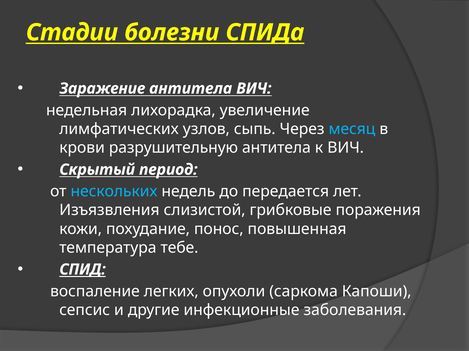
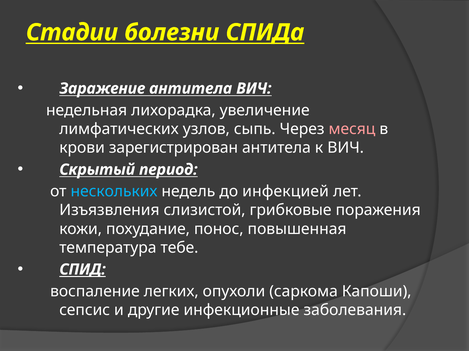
месяц colour: light blue -> pink (352, 129)
разрушительную: разрушительную -> зарегистрирован (173, 148)
передается: передается -> инфекцией (286, 192)
